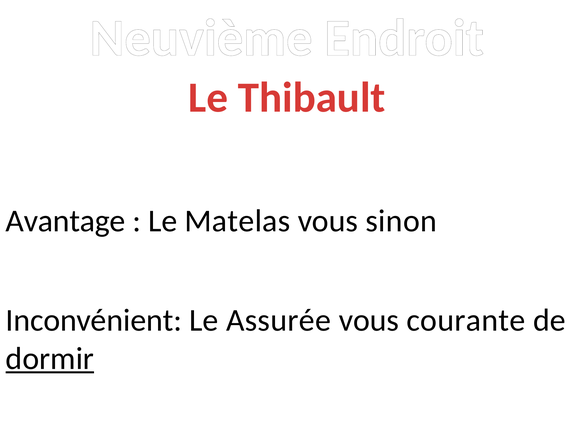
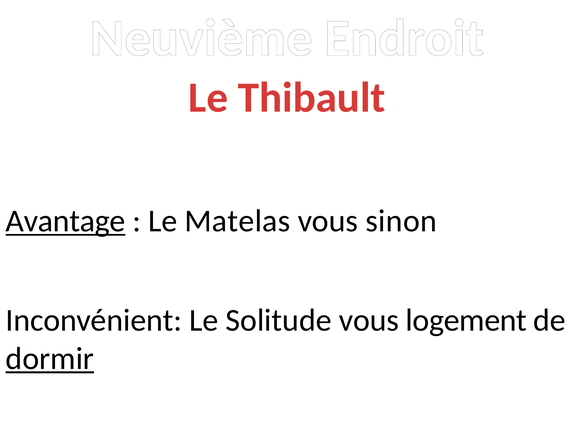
Avantage underline: none -> present (66, 221)
Assurée: Assurée -> Solitude (279, 321)
courante: courante -> logement (466, 321)
